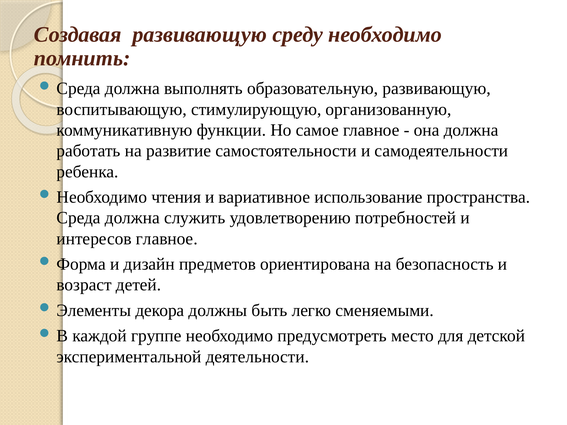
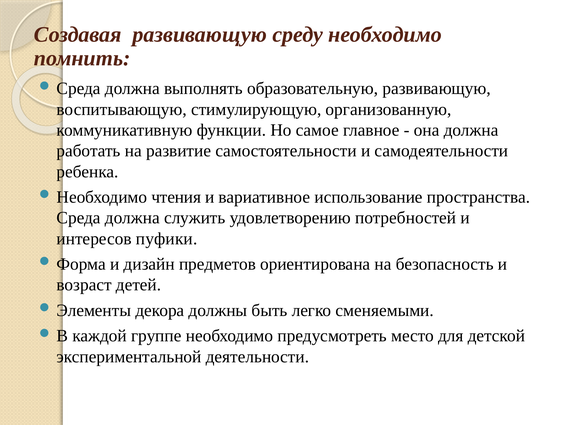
интересов главное: главное -> пуфики (167, 239)
